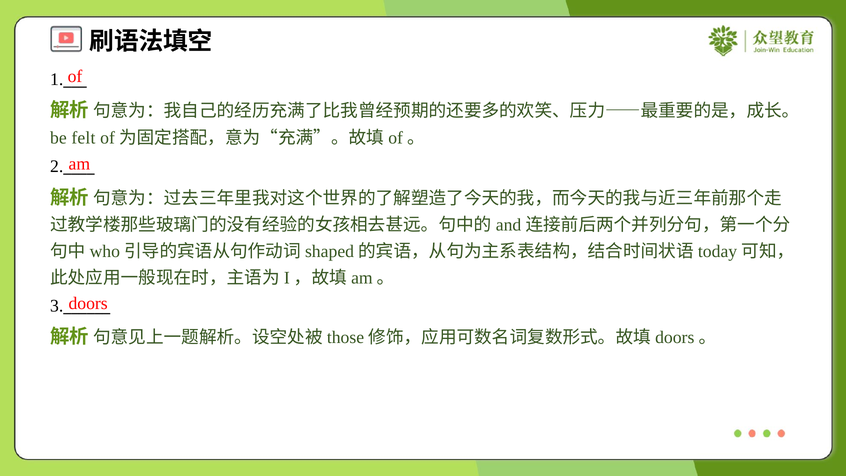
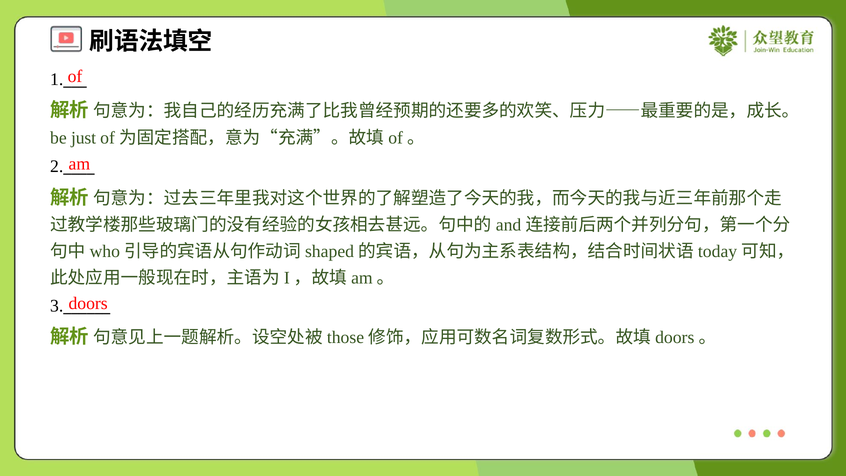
felt: felt -> just (84, 138)
